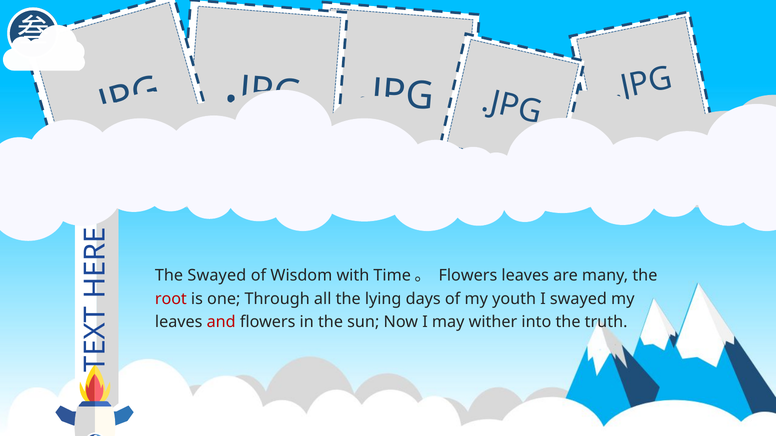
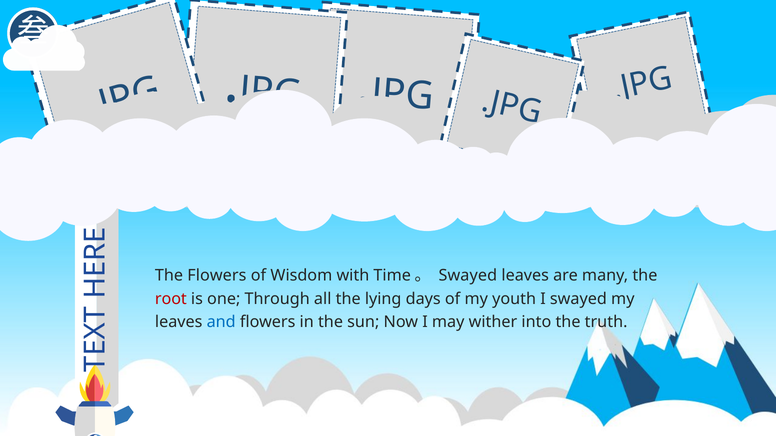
The Swayed: Swayed -> Flowers (217, 276)
Flowers: Flowers -> Swayed (468, 276)
and colour: red -> blue (221, 322)
